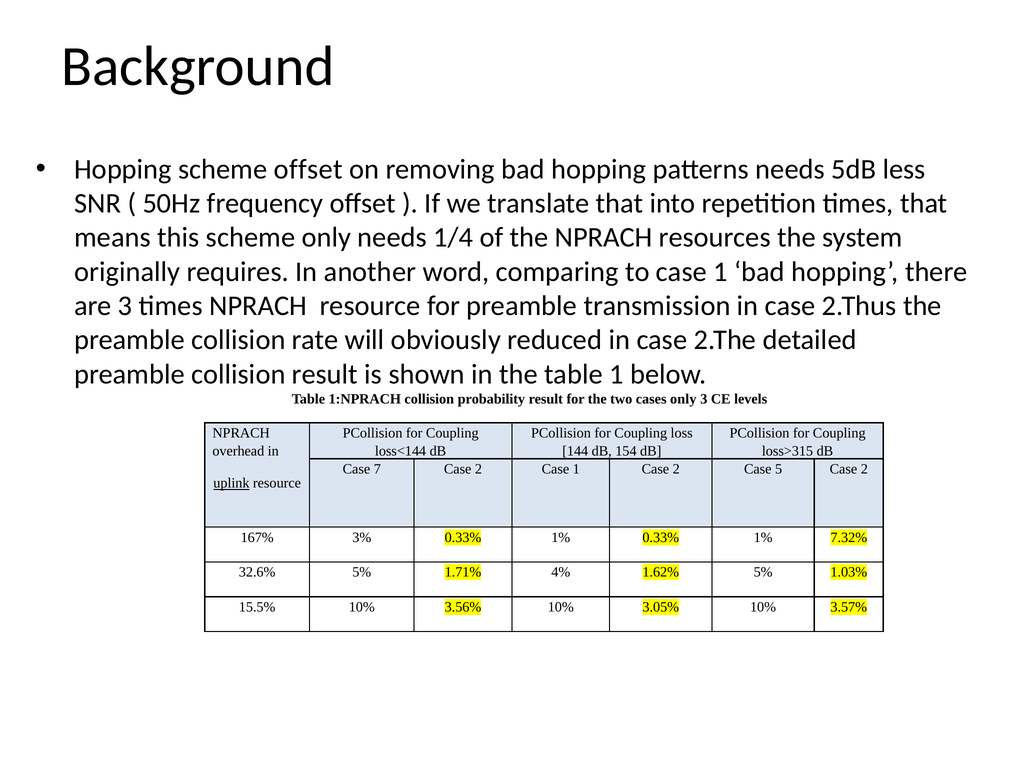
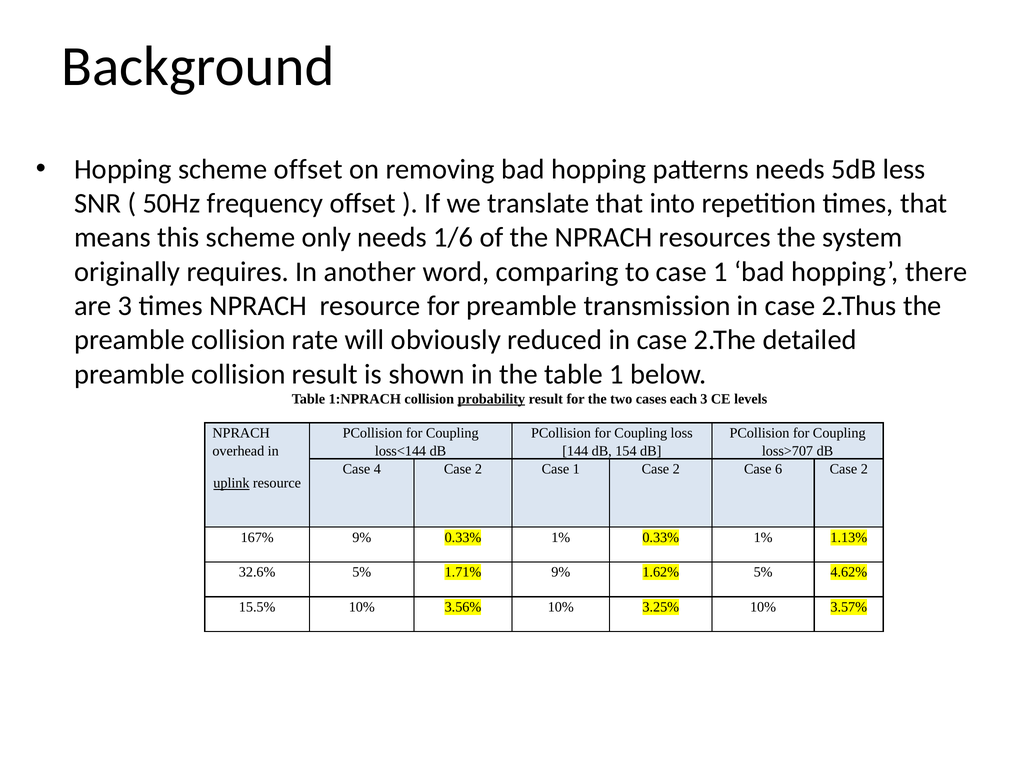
1/4: 1/4 -> 1/6 (453, 238)
probability underline: none -> present (491, 399)
cases only: only -> each (683, 399)
loss>315: loss>315 -> loss>707 (788, 451)
7: 7 -> 4 (377, 469)
5: 5 -> 6 (779, 469)
167% 3%: 3% -> 9% (362, 537)
7.32%: 7.32% -> 1.13% (849, 537)
1.71% 4%: 4% -> 9% (561, 572)
1.03%: 1.03% -> 4.62% (849, 572)
3.05%: 3.05% -> 3.25% (661, 607)
